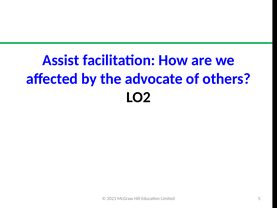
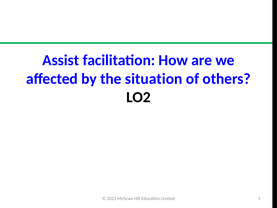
advocate: advocate -> situation (154, 79)
